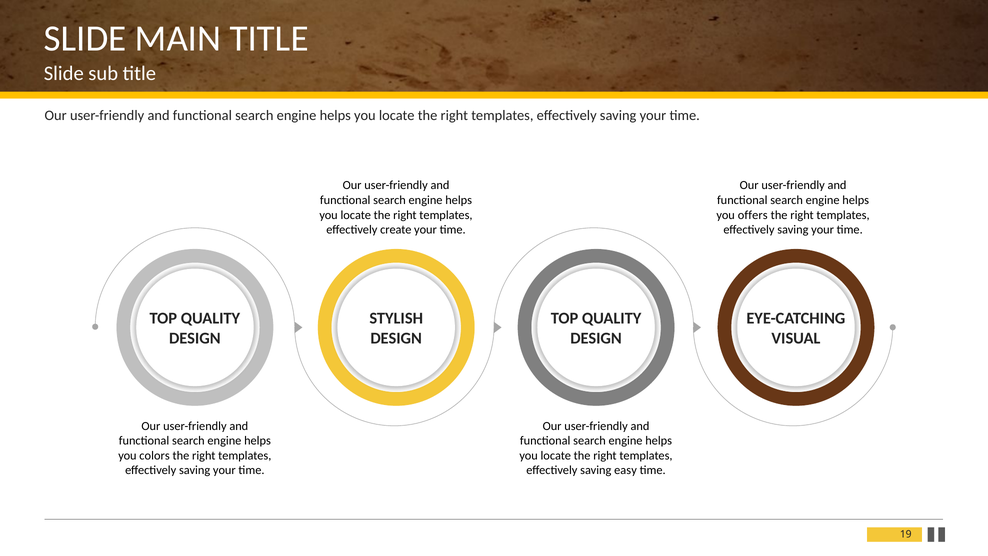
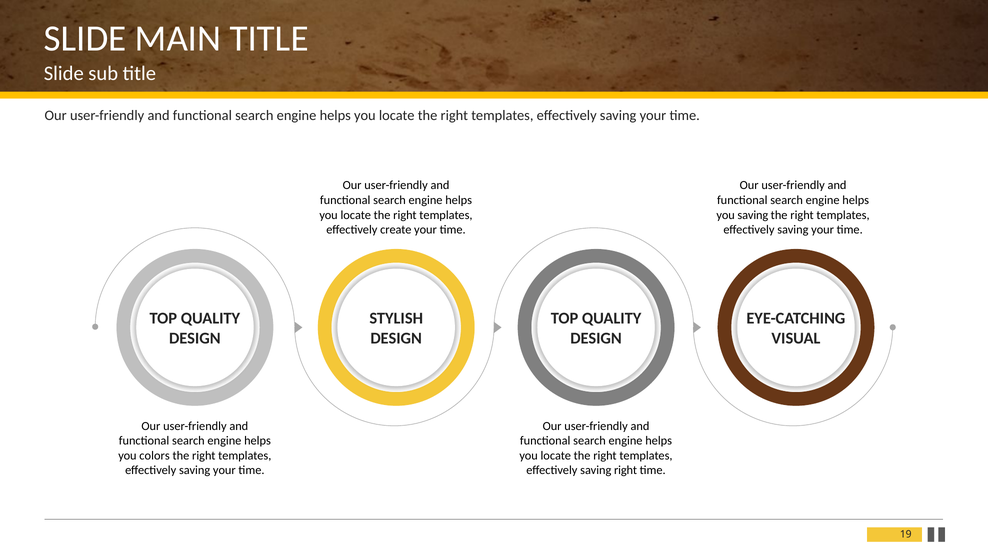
you offers: offers -> saving (753, 215)
saving easy: easy -> right (626, 470)
